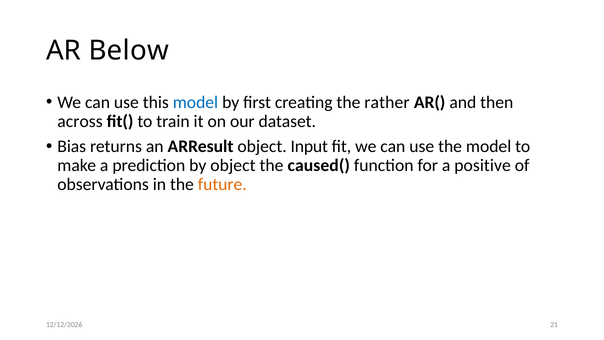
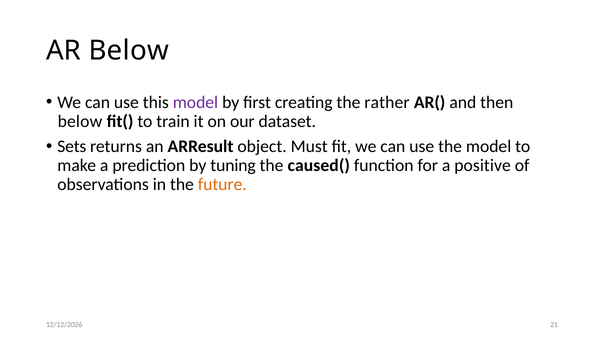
model colour: blue -> purple (195, 102)
across: across -> below (80, 121)
Bias: Bias -> Sets (72, 146)
Input: Input -> Must (309, 146)
by object: object -> tuning (233, 166)
